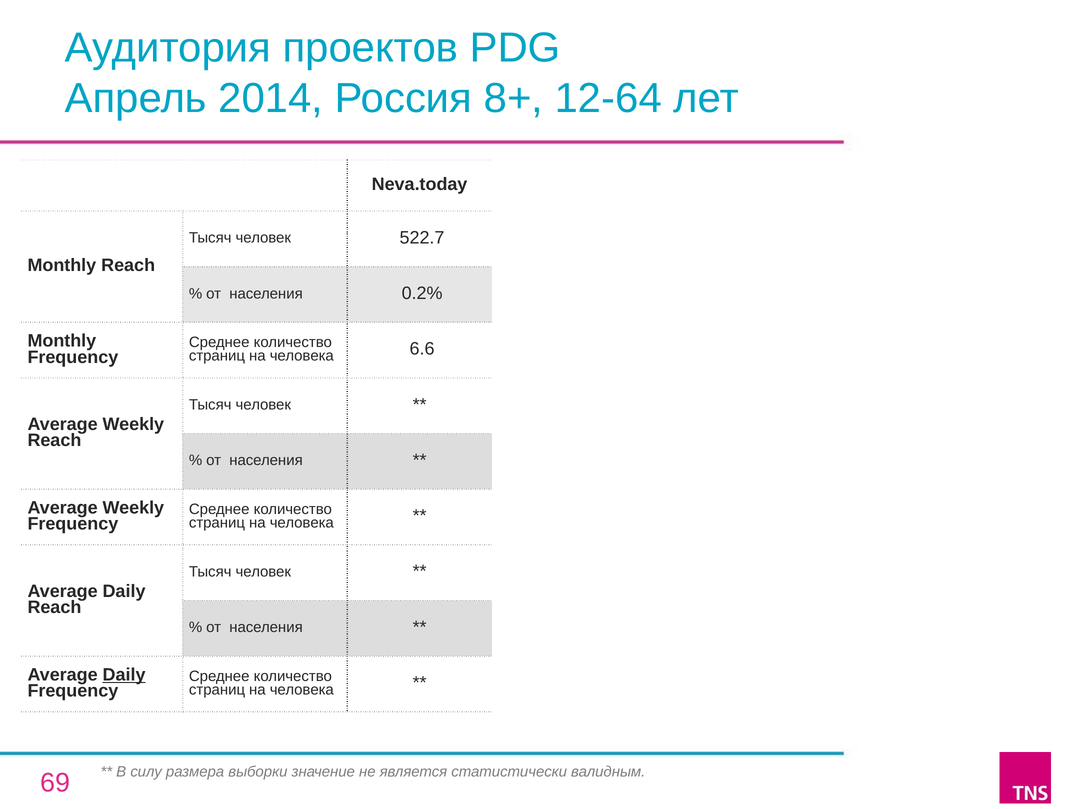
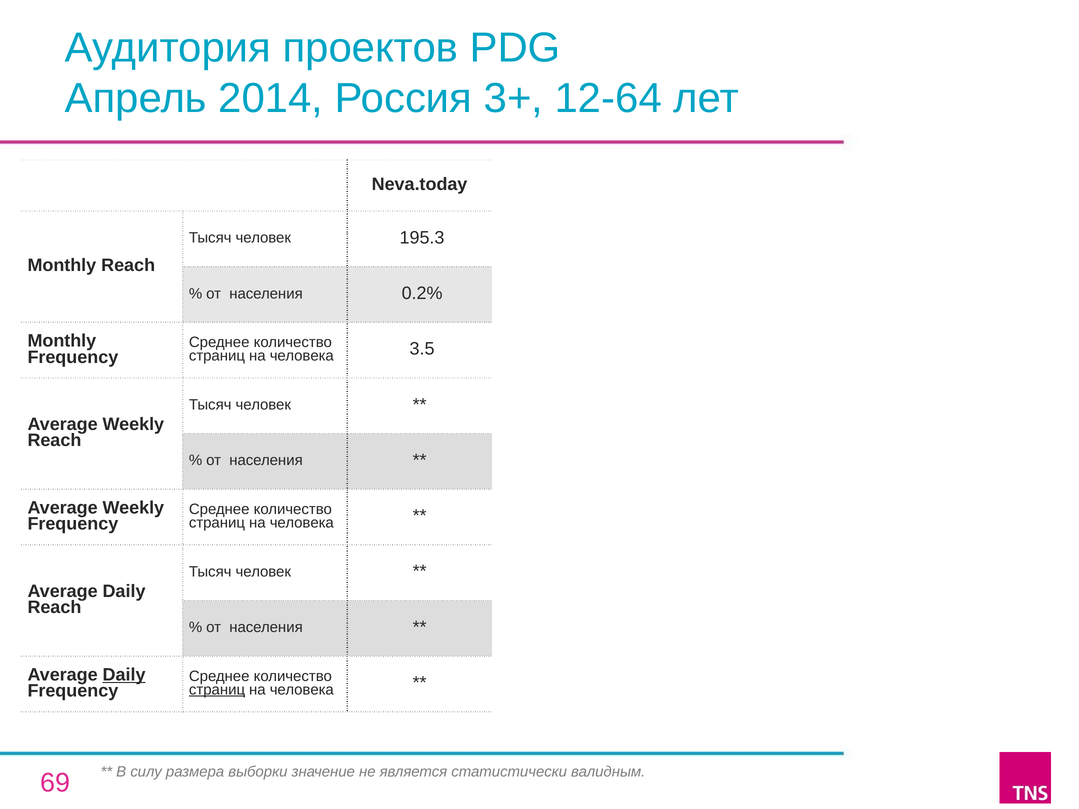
8+: 8+ -> 3+ (513, 98)
522.7: 522.7 -> 195.3 (422, 238)
6.6: 6.6 -> 3.5 (422, 349)
страниц underline: none -> present (217, 690)
